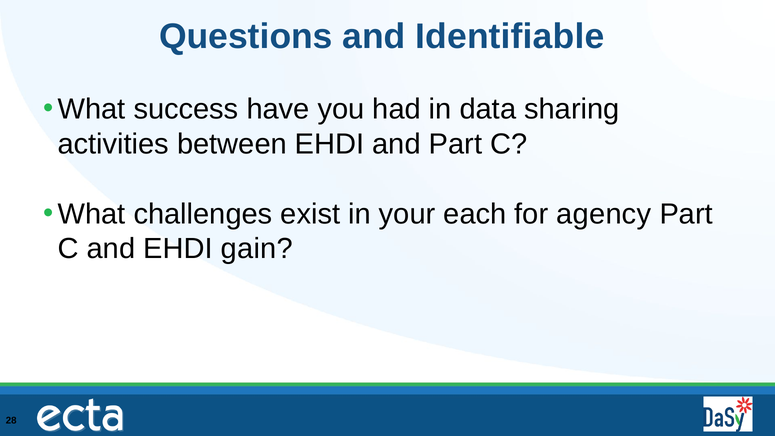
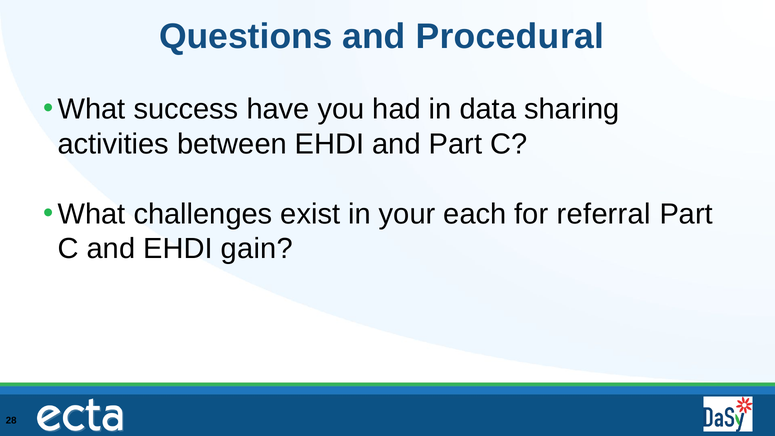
Identifiable: Identifiable -> Procedural (510, 36)
agency: agency -> referral (604, 214)
